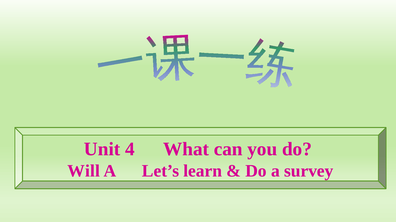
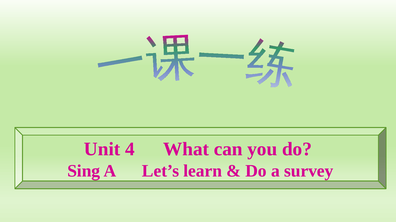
Will: Will -> Sing (84, 171)
